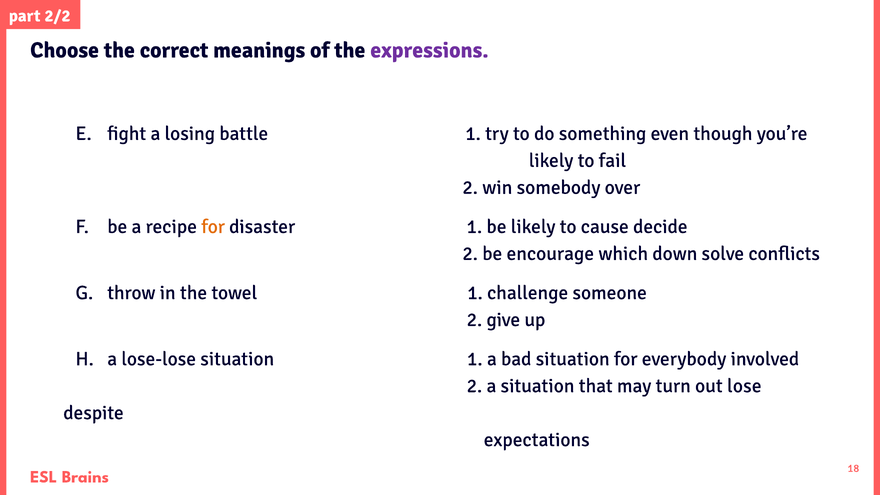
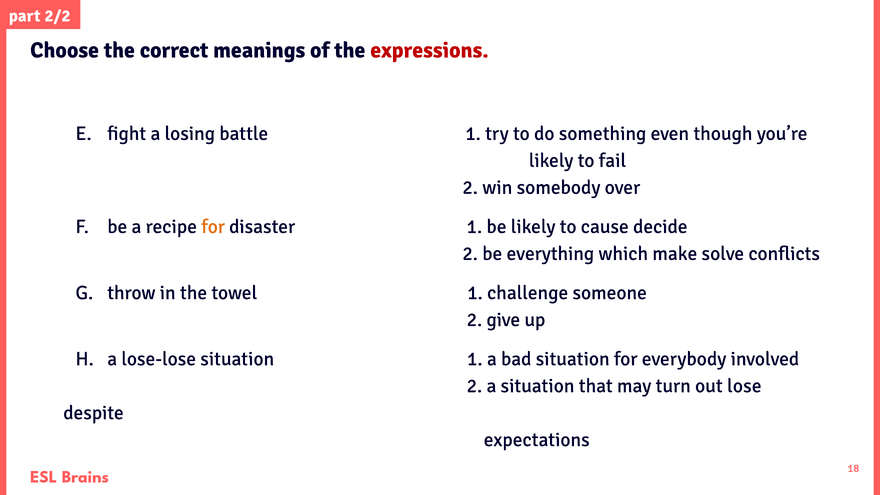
expressions colour: purple -> red (429, 50)
encourage: encourage -> everything (550, 254)
down: down -> make (675, 254)
